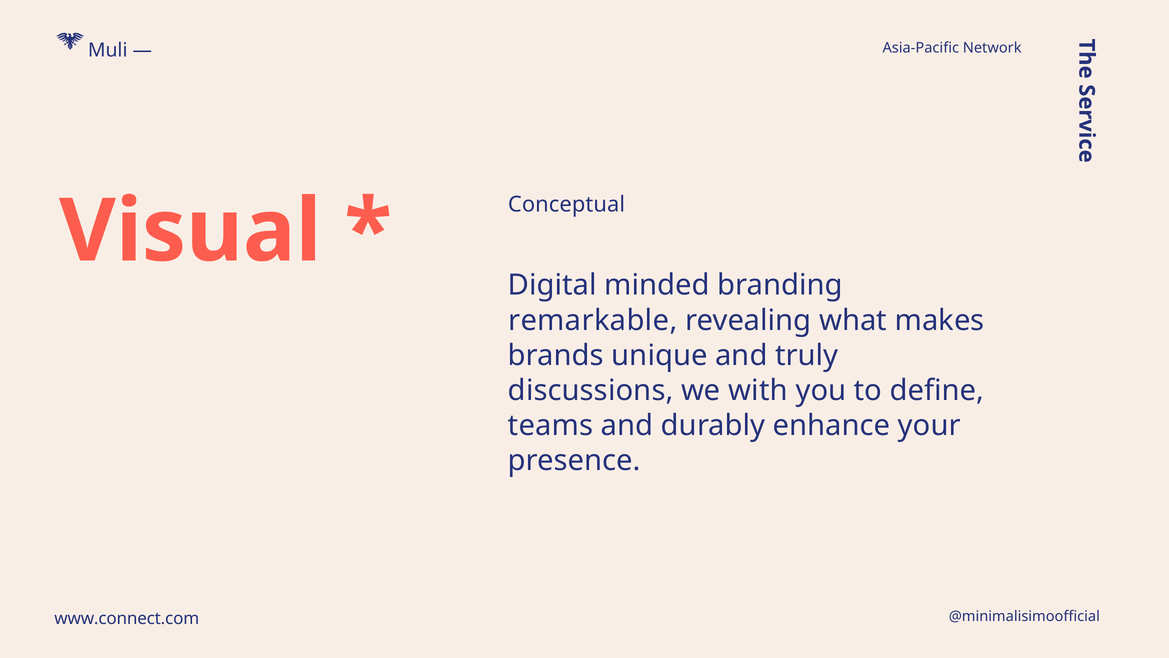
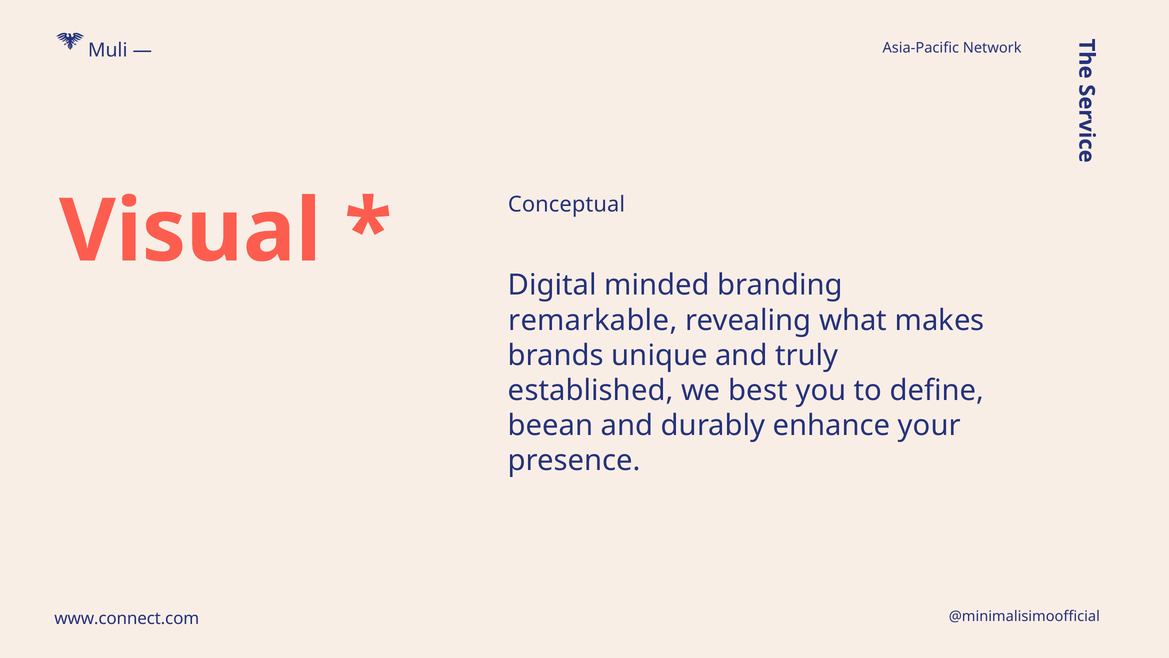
discussions: discussions -> established (591, 390)
with: with -> best (758, 390)
teams: teams -> beean (551, 425)
